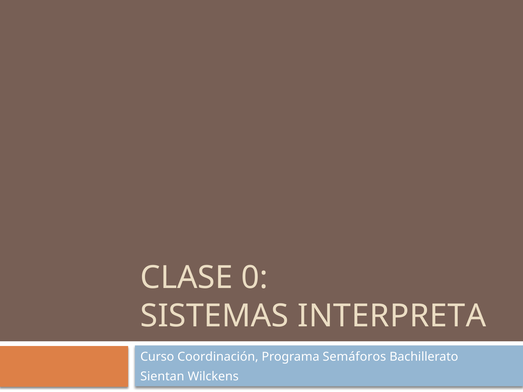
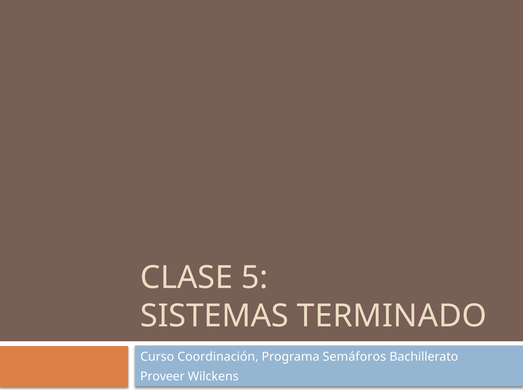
0: 0 -> 5 (255, 278)
INTERPRETA: INTERPRETA -> TERMINADO (392, 316)
Sientan: Sientan -> Proveer (162, 377)
